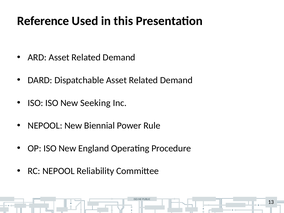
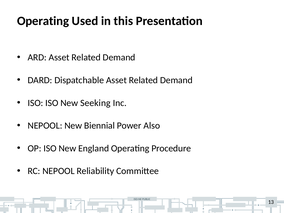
Reference: Reference -> Operating (43, 21)
Rule: Rule -> Also (152, 126)
